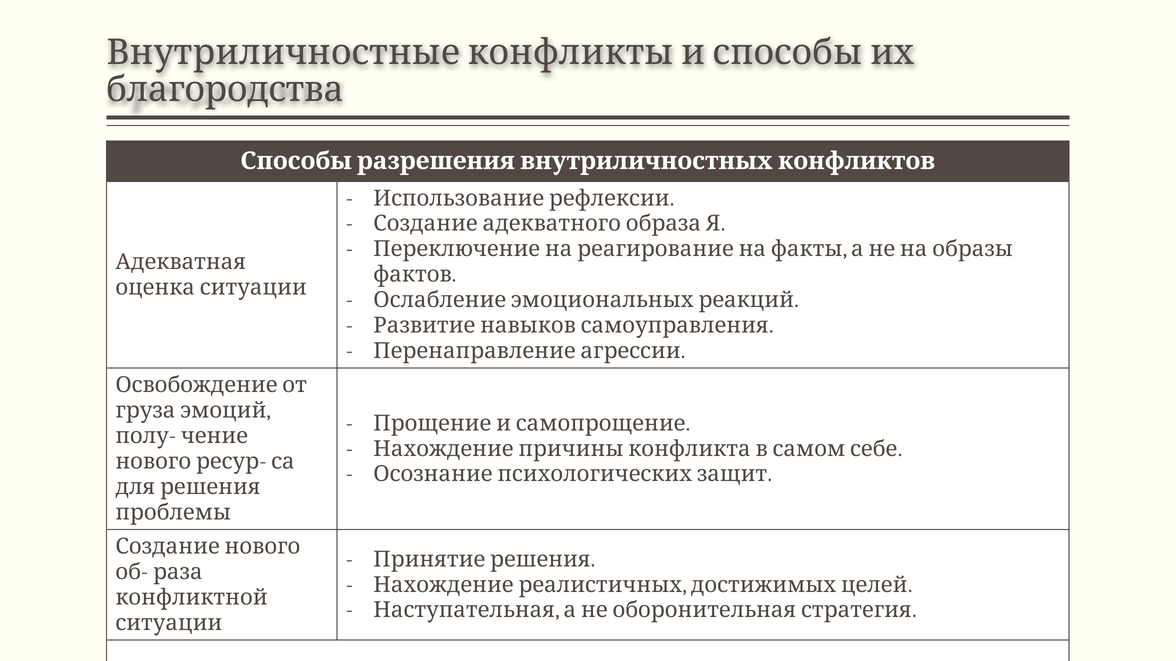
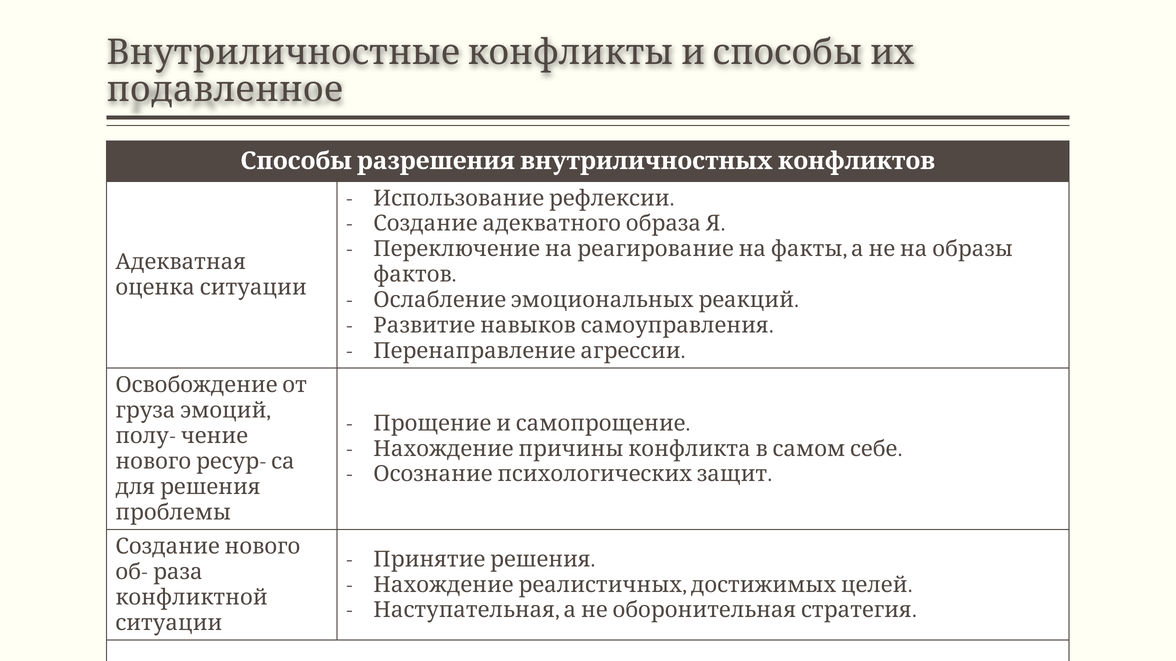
благородства: благородства -> подавленное (225, 90)
